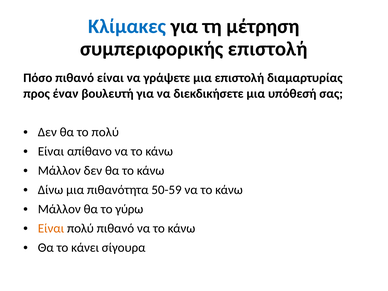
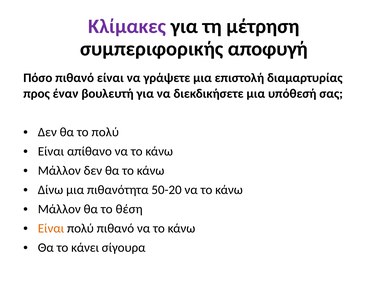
Κλίμακες colour: blue -> purple (127, 26)
συμπεριφορικής επιστολή: επιστολή -> αποφυγή (268, 49)
50-59: 50-59 -> 50-20 (167, 190)
γύρω: γύρω -> θέση (129, 209)
